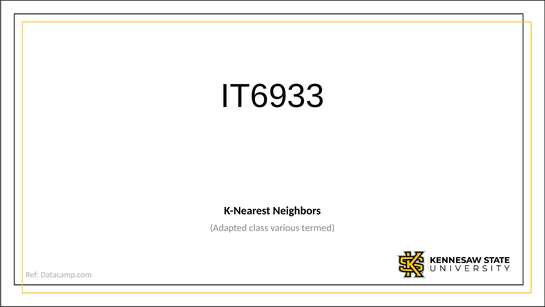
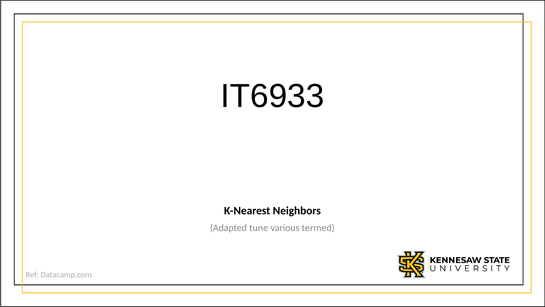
class: class -> tune (259, 228)
